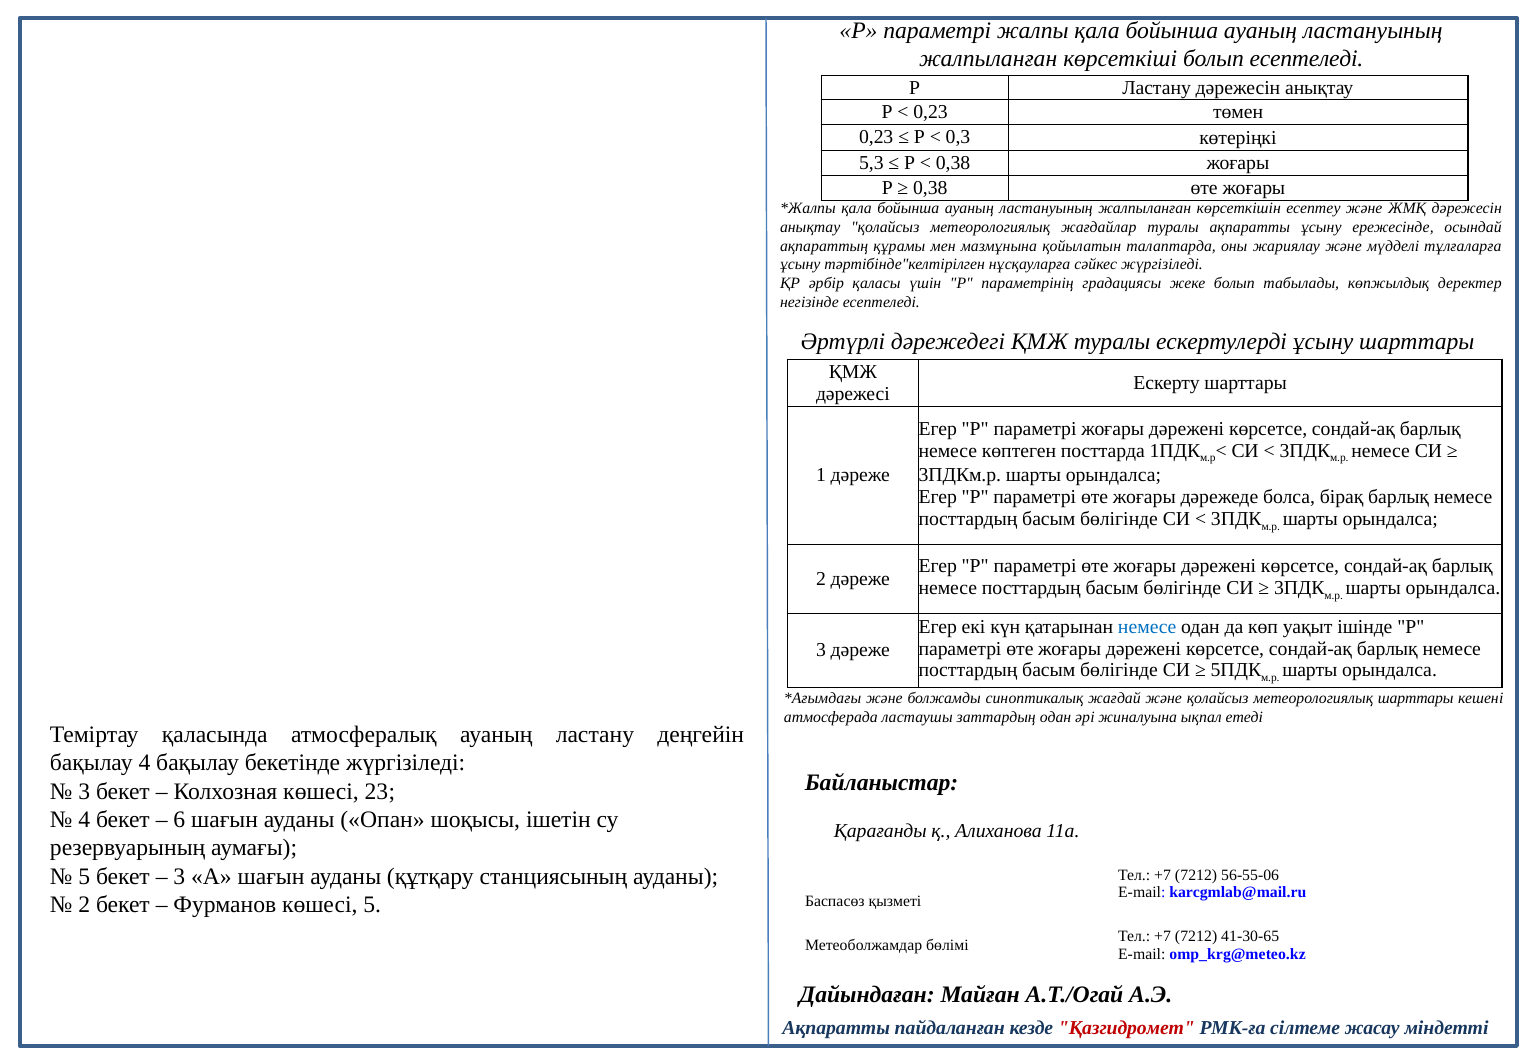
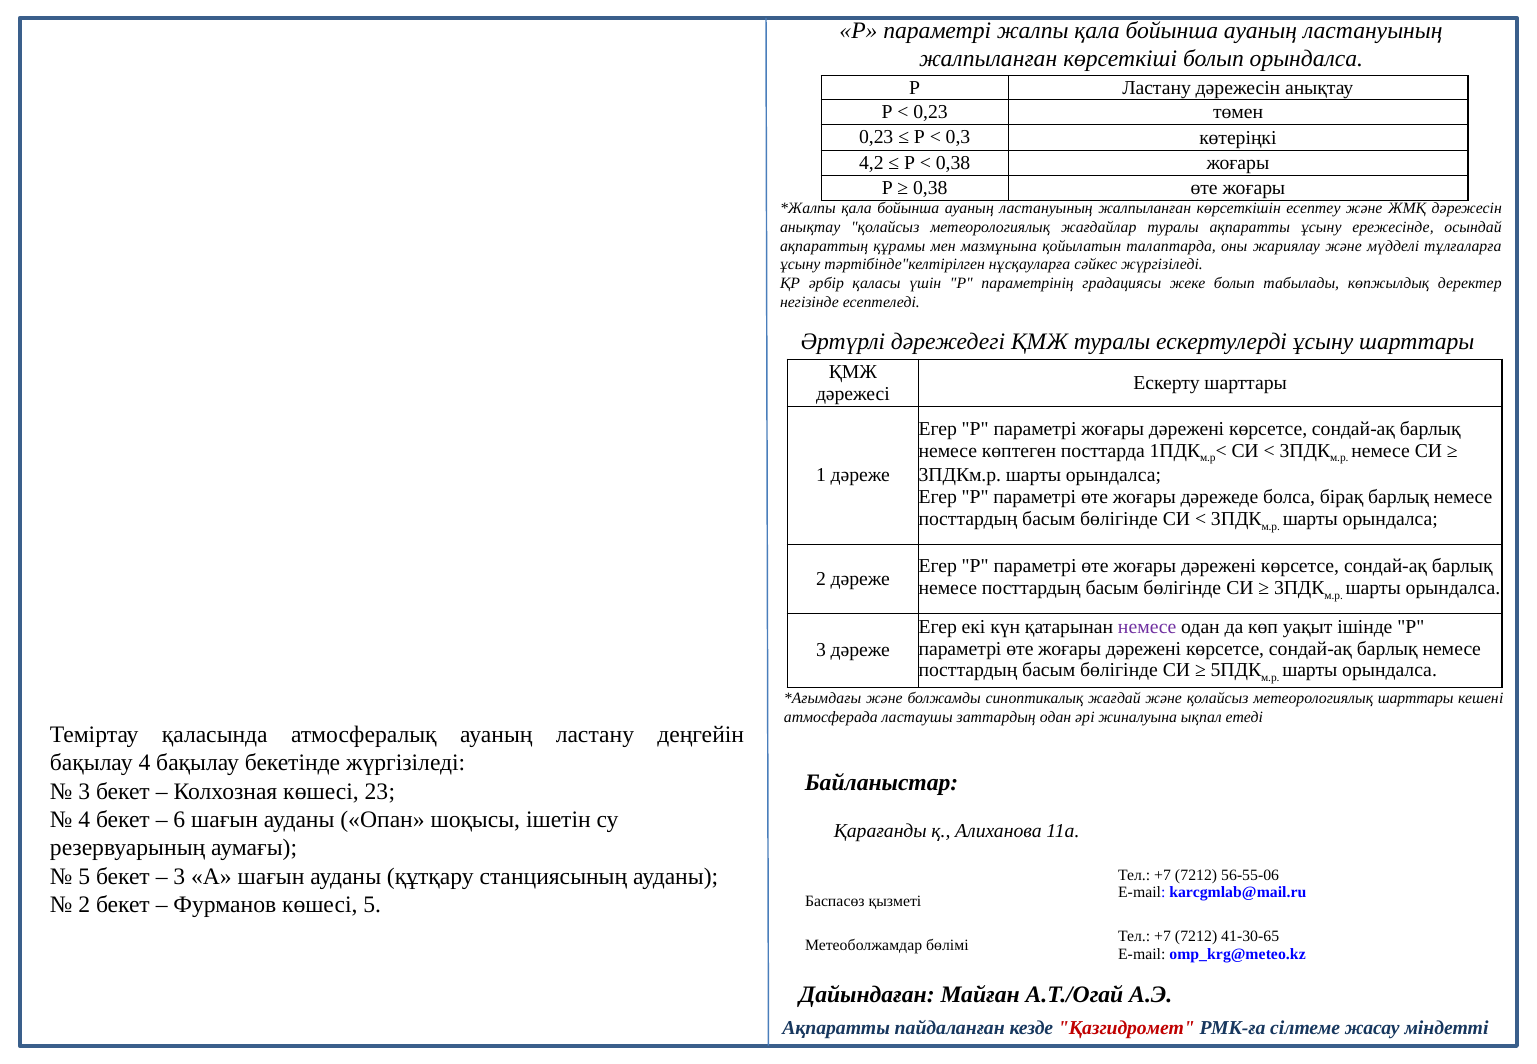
болып есептеледі: есептеледі -> орындалса (1306, 59)
5,3: 5,3 -> 4,2 (871, 163)
немесе colour: blue -> purple (1147, 627)
